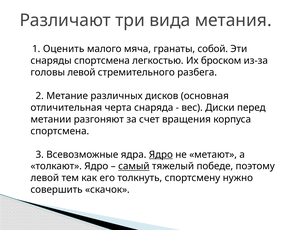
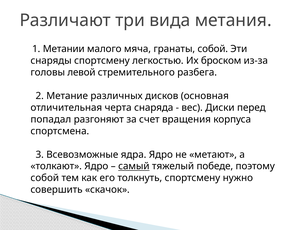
Оценить: Оценить -> Метании (64, 49)
снаряды спортсмена: спортсмена -> спортсмену (102, 60)
метании: метании -> попадал (51, 119)
Ядро underline: present -> none (161, 154)
левой: левой -> собой (45, 178)
